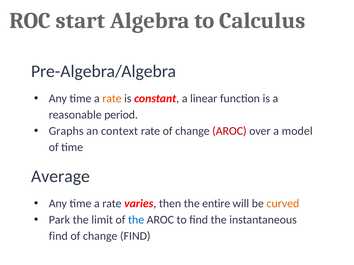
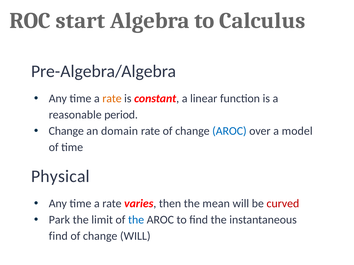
Graphs: Graphs -> Change (66, 131)
context: context -> domain (119, 131)
AROC colour: red -> blue (229, 131)
Average: Average -> Physical (60, 177)
entire: entire -> mean (216, 204)
curved colour: orange -> red (283, 204)
change FIND: FIND -> WILL (135, 237)
